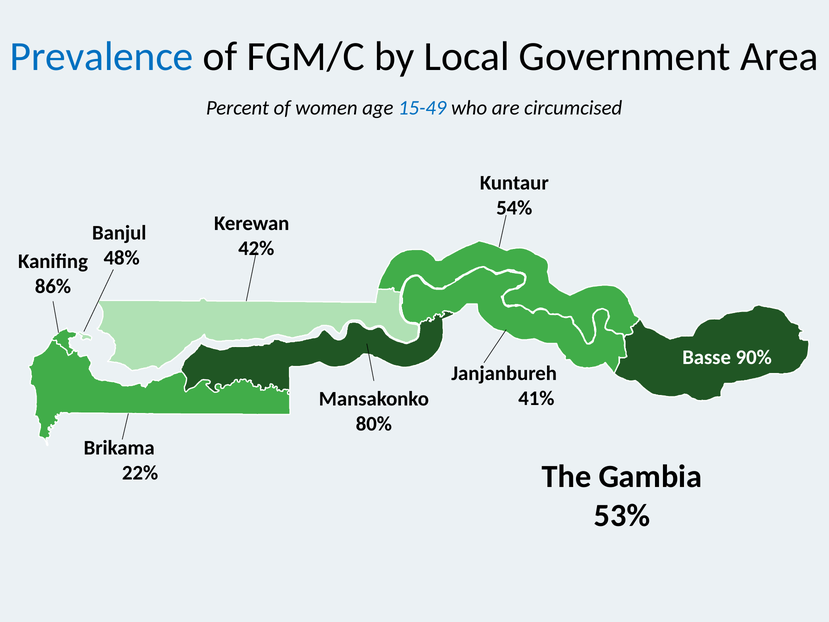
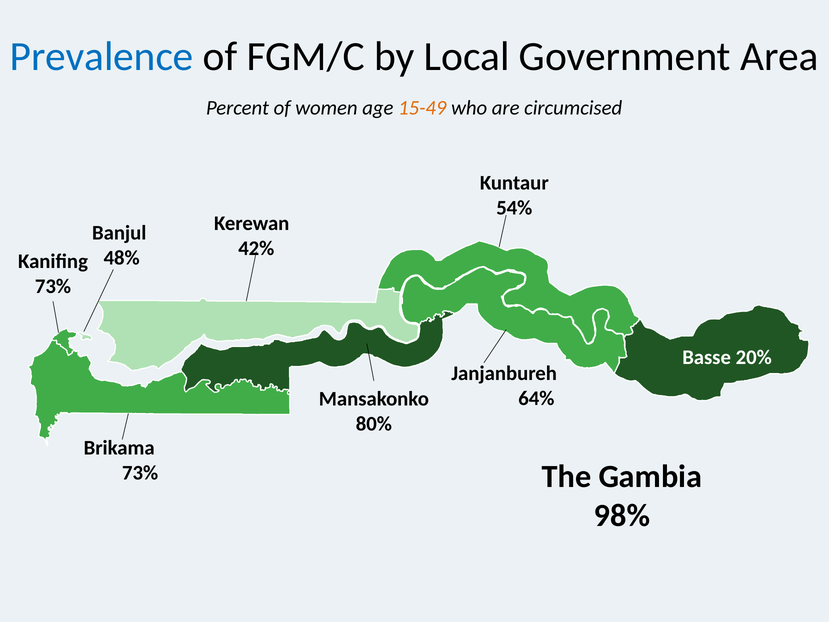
15-49 colour: blue -> orange (422, 108)
86%: 86% -> 73% (53, 286)
90%: 90% -> 20% (754, 357)
41%: 41% -> 64% (536, 398)
22%: 22% -> 73% (140, 473)
53%: 53% -> 98% (622, 515)
